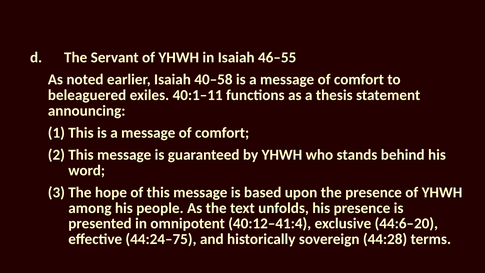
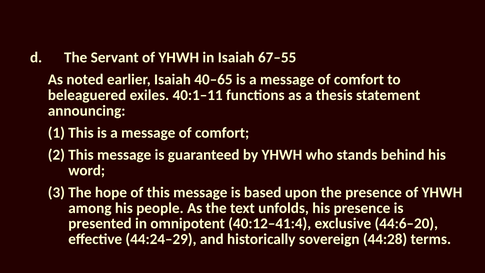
46–55: 46–55 -> 67–55 (277, 58)
40–58: 40–58 -> 40–65 (213, 80)
44:24–75: 44:24–75 -> 44:24–29 (161, 239)
